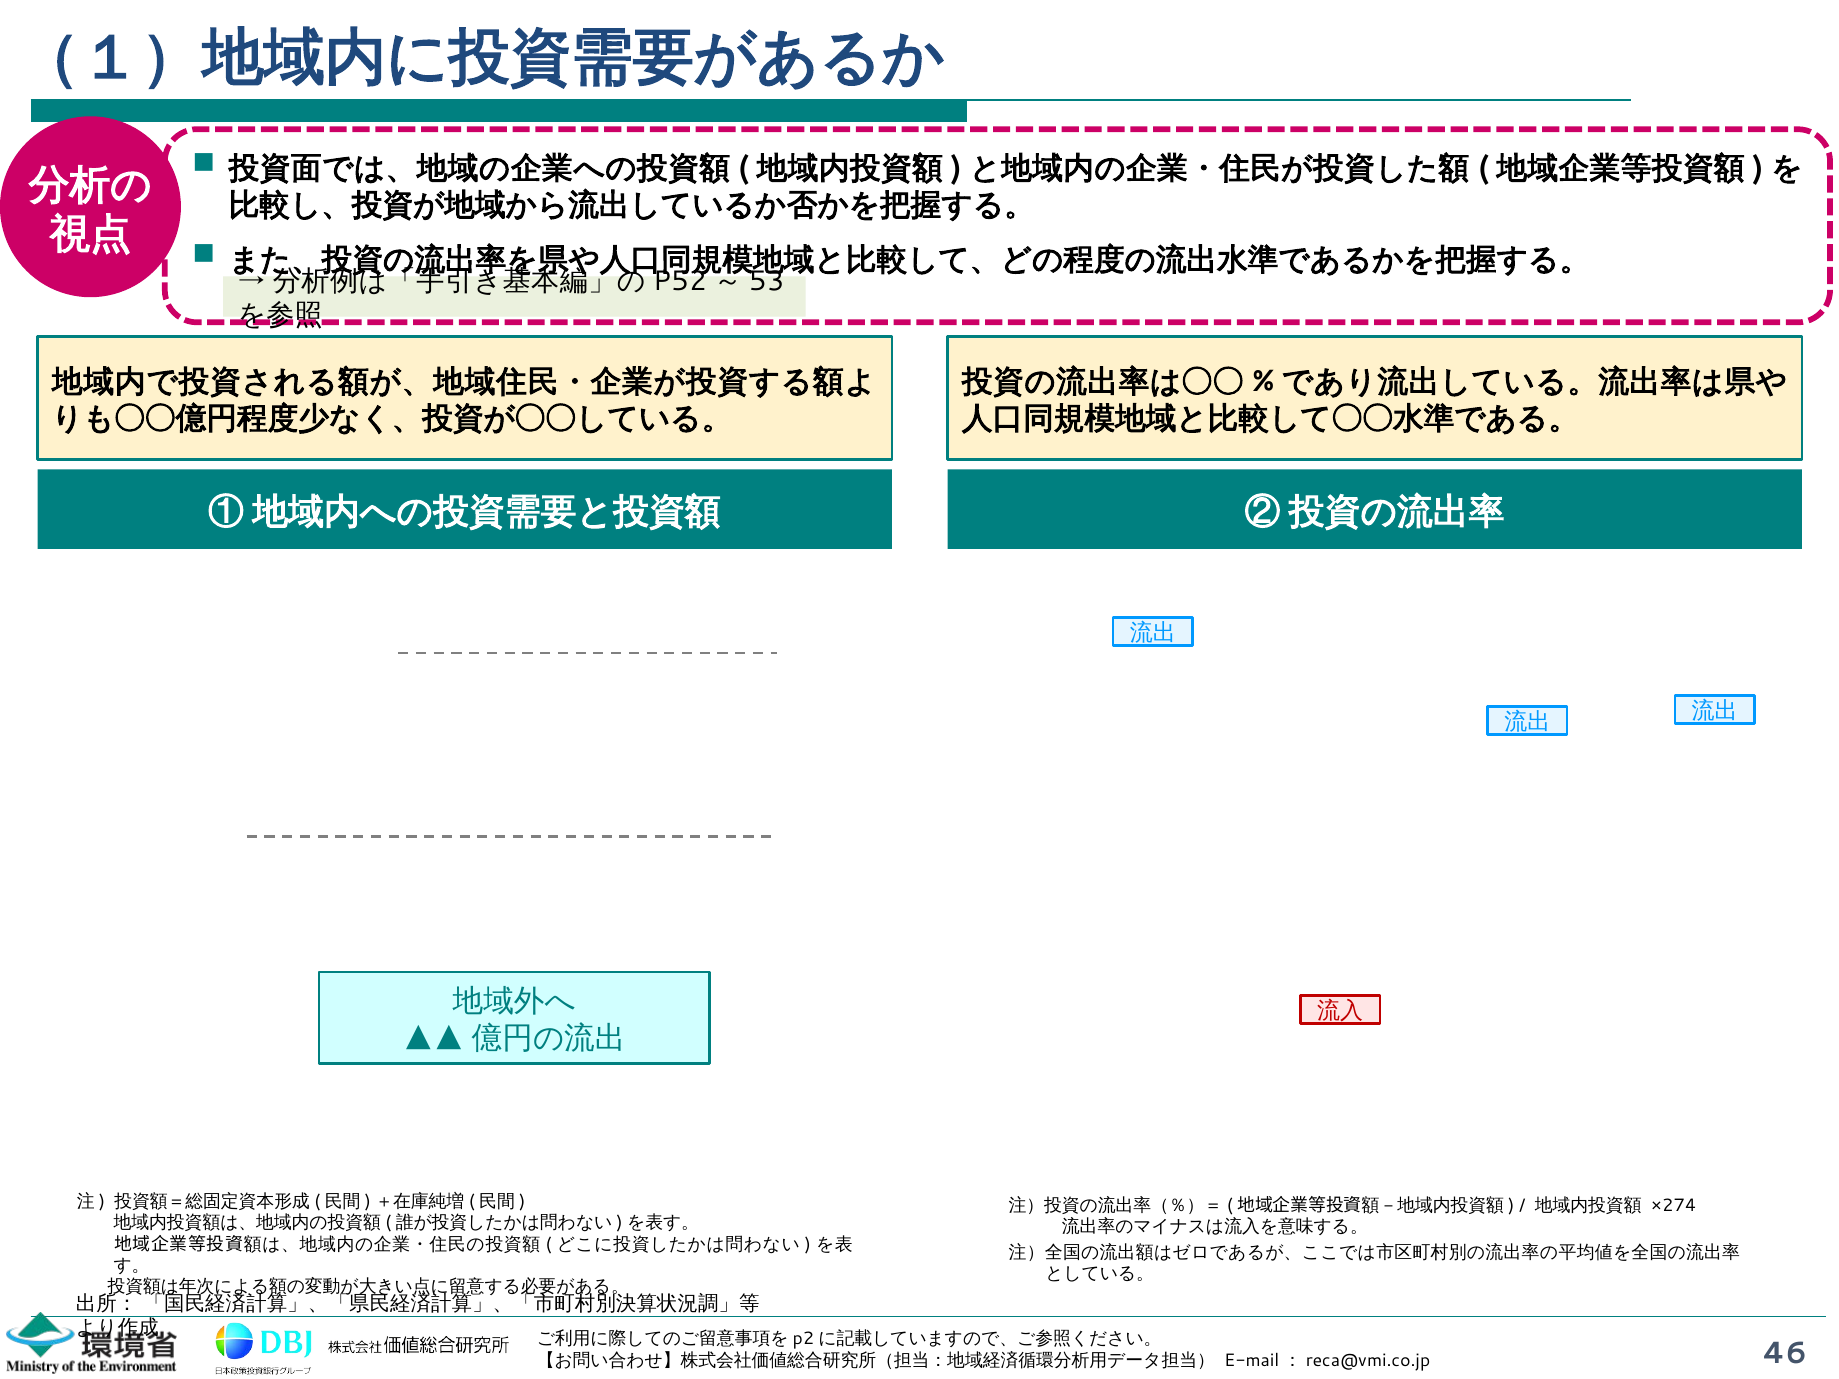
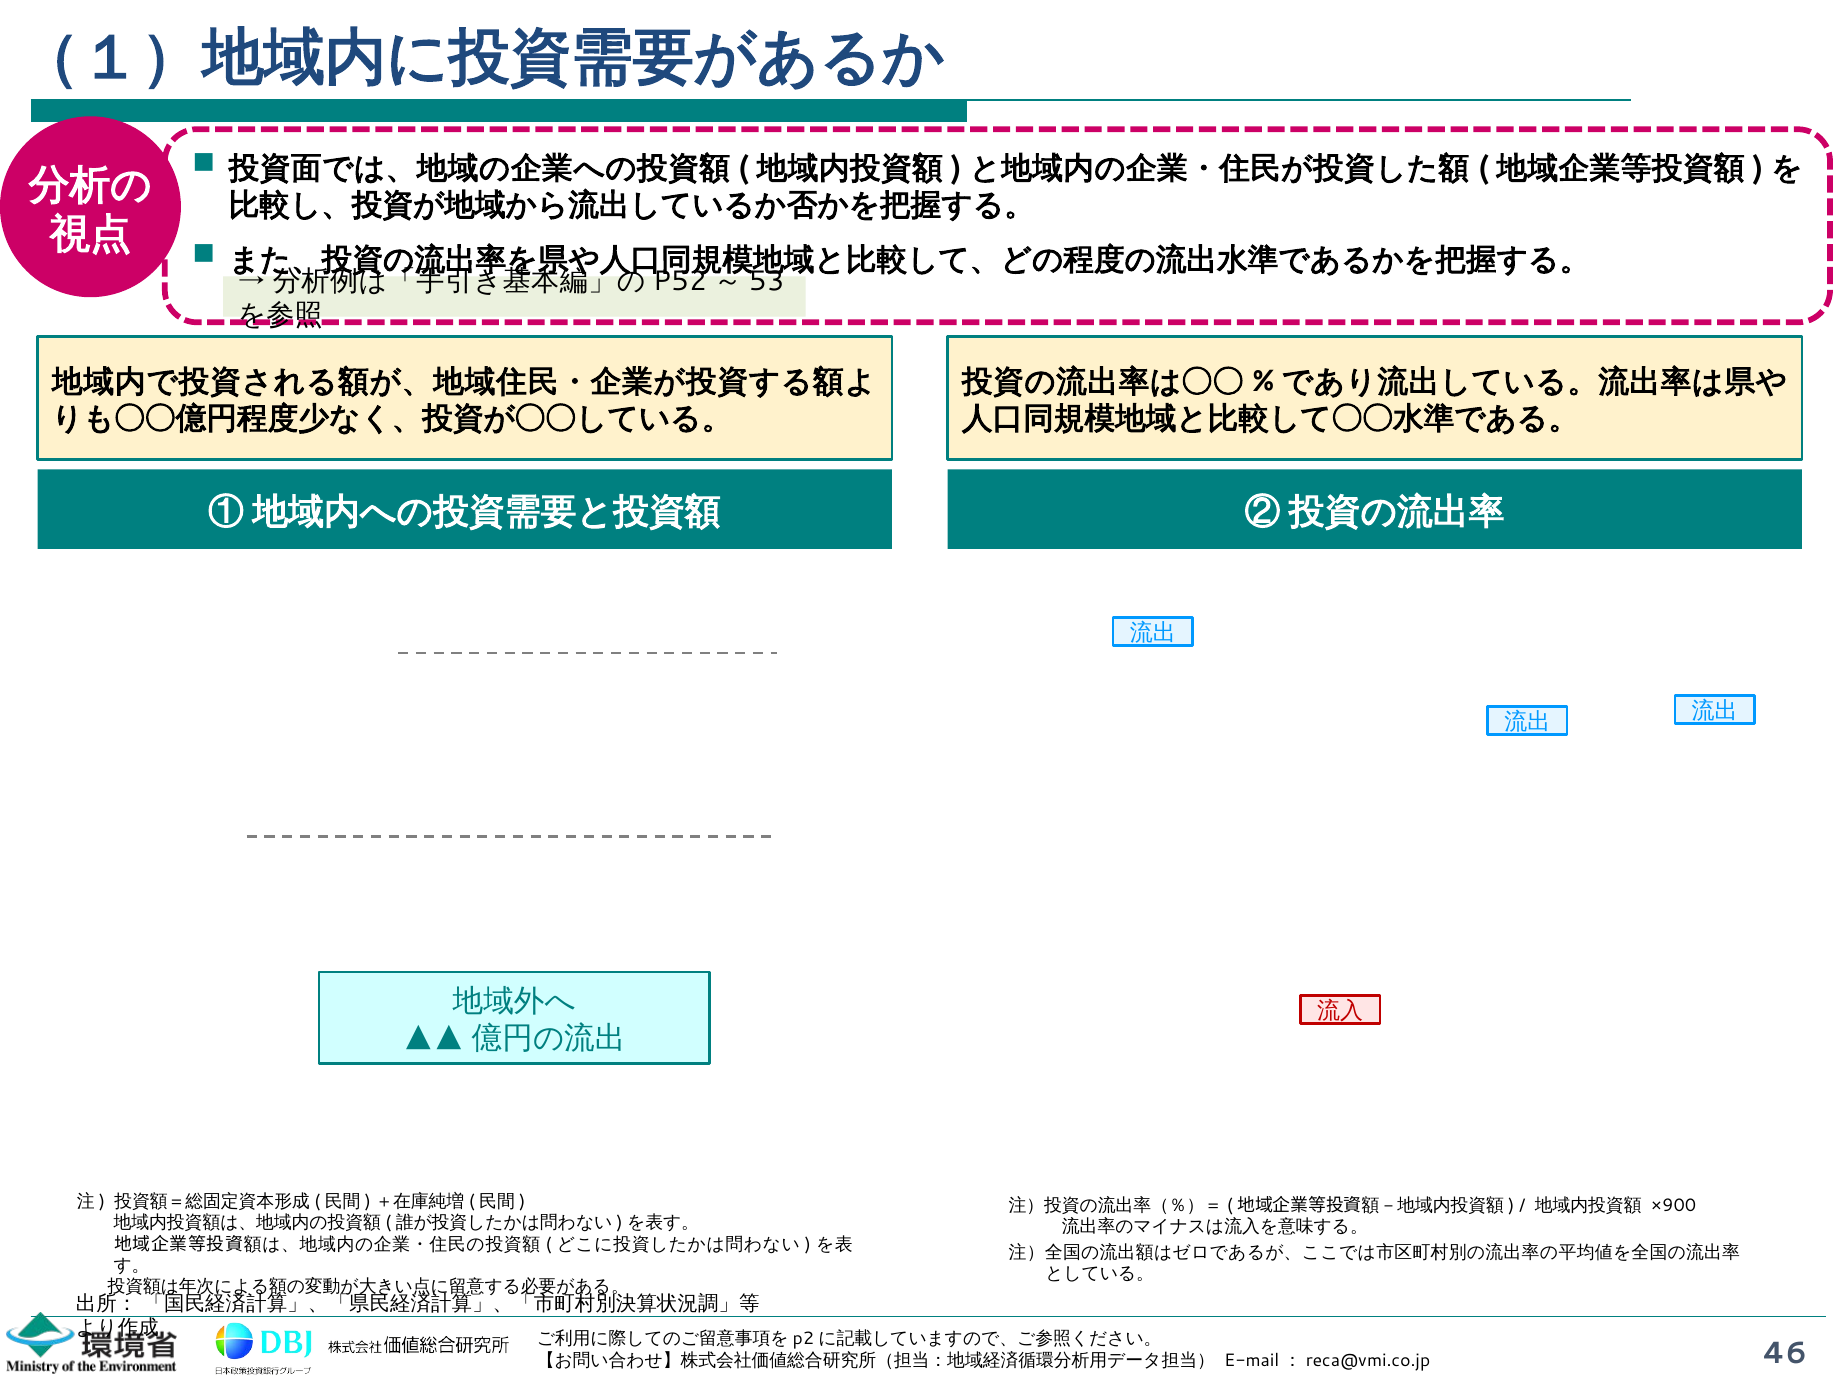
×274: ×274 -> ×900 (1674, 1206)
